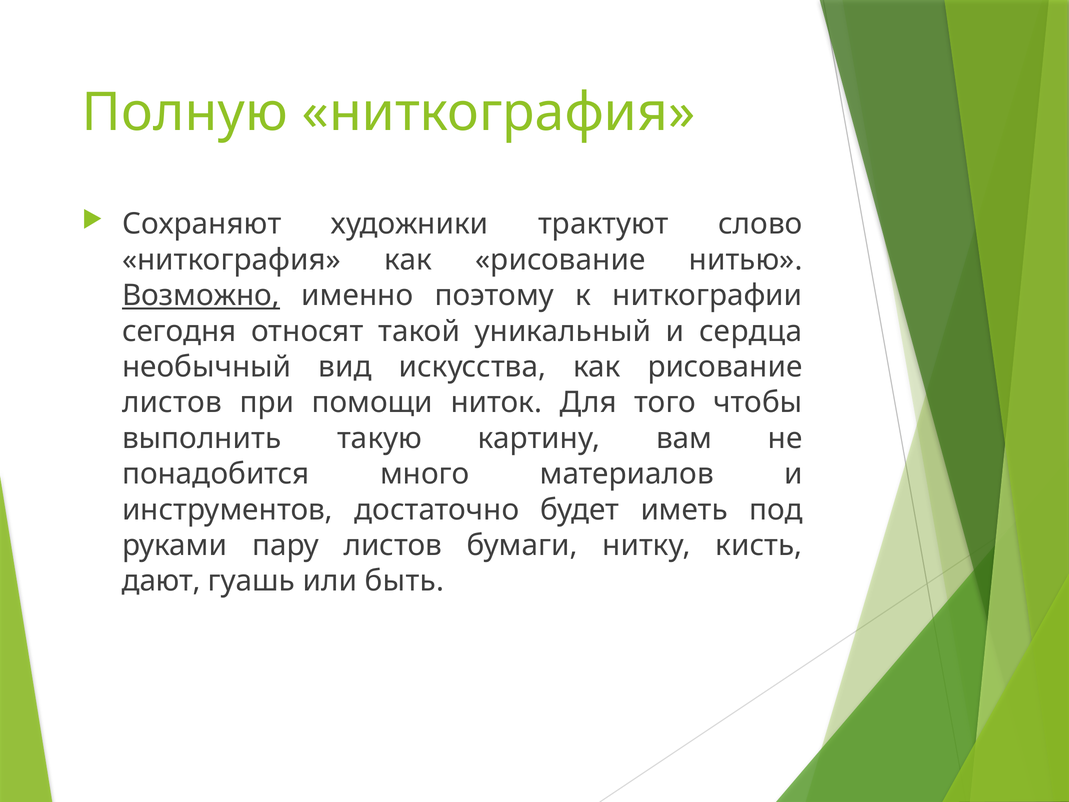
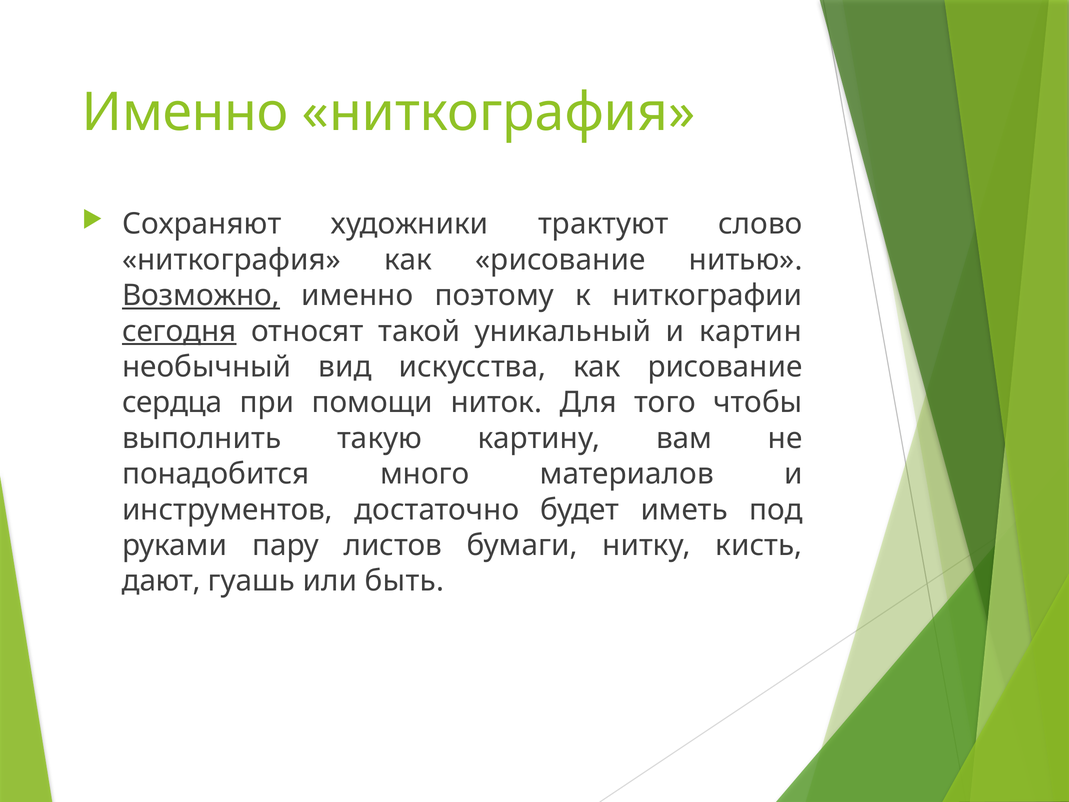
Полную: Полную -> Именно (185, 112)
сегодня underline: none -> present (179, 331)
сердца: сердца -> картин (751, 331)
листов: листов -> сердца (172, 403)
